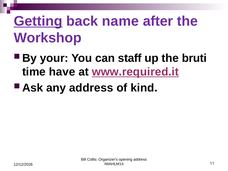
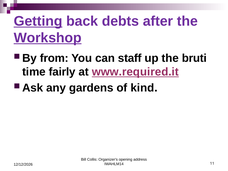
name: name -> debts (120, 21)
Workshop underline: none -> present (48, 38)
your: your -> from (54, 58)
have: have -> fairly (62, 72)
any address: address -> gardens (91, 88)
